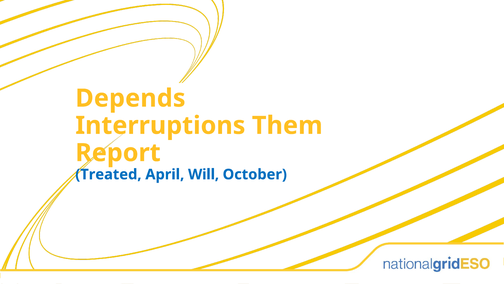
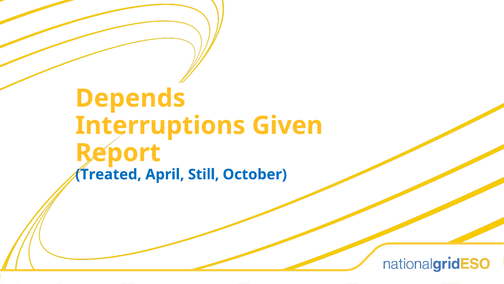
Them: Them -> Given (287, 125)
Will: Will -> Still (204, 174)
